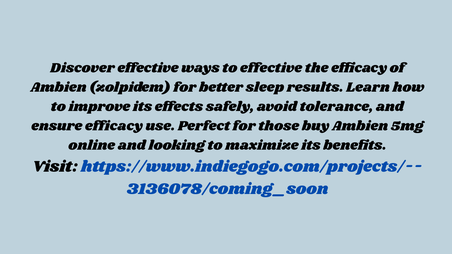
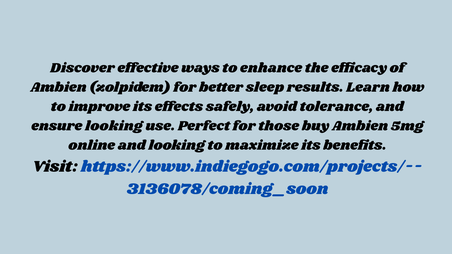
to effective: effective -> enhance (271, 68)
ensure efficacy: efficacy -> looking (114, 126)
